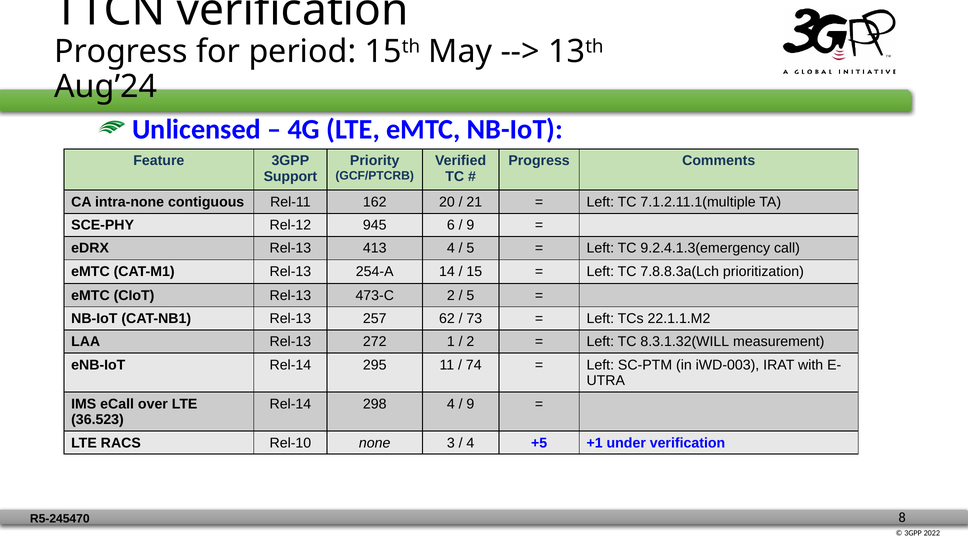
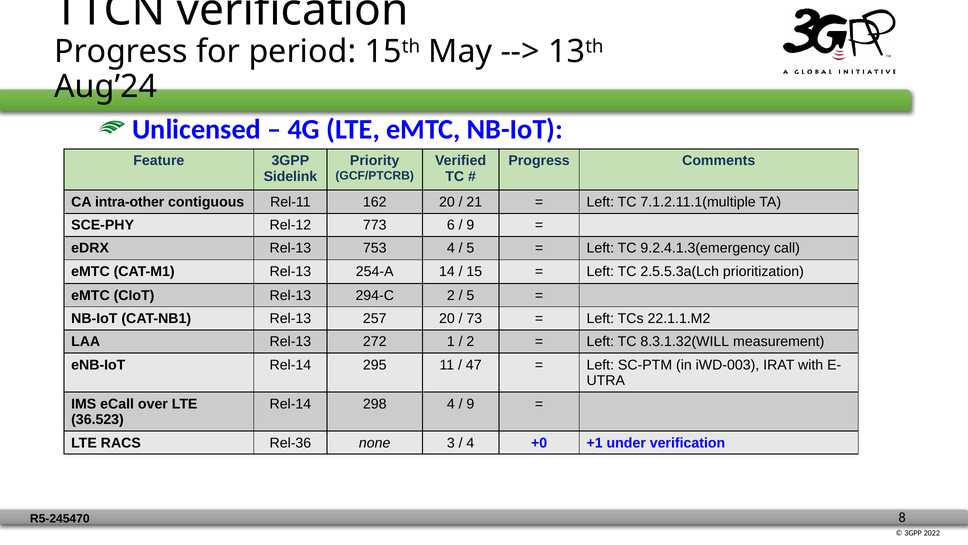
Support: Support -> Sidelink (290, 177)
intra-none: intra-none -> intra-other (130, 202)
945: 945 -> 773 (375, 225)
413: 413 -> 753 (375, 248)
7.8.8.3a(Lch: 7.8.8.3a(Lch -> 2.5.5.3a(Lch (680, 271)
473-C: 473-C -> 294-C (375, 295)
257 62: 62 -> 20 (447, 318)
74: 74 -> 47 (474, 365)
Rel-10: Rel-10 -> Rel-36 (290, 442)
+5: +5 -> +0 (539, 442)
